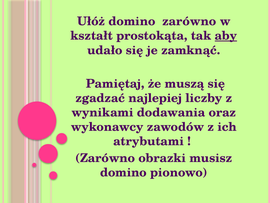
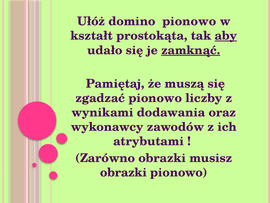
domino zarówno: zarówno -> pionowo (189, 21)
zamknąć underline: none -> present (191, 50)
zgadzać najlepiej: najlepiej -> pionowo (155, 98)
domino: domino -> obrazki (123, 172)
